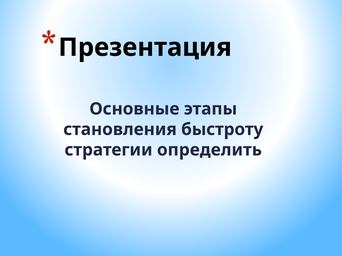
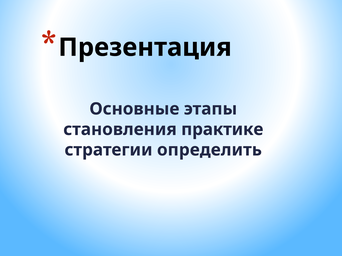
быстроту: быстроту -> практике (222, 130)
